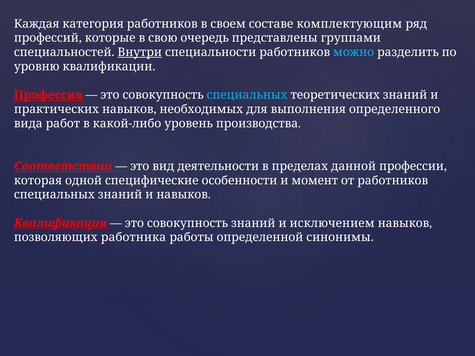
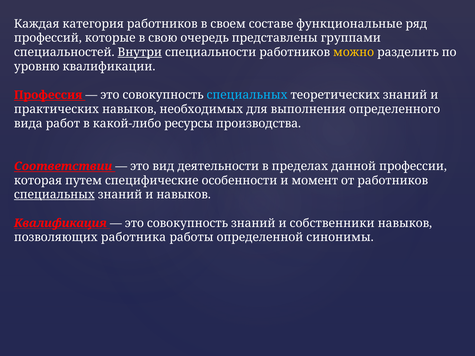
комплектующим: комплектующим -> функциональные (349, 24)
можно colour: light blue -> yellow (354, 52)
уровень: уровень -> ресурсы (189, 124)
одной: одной -> путем (84, 181)
специальных underline: none -> present (54, 195)
исключением: исключением -> собственники (332, 223)
